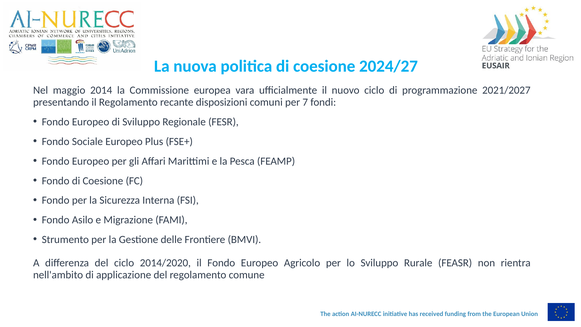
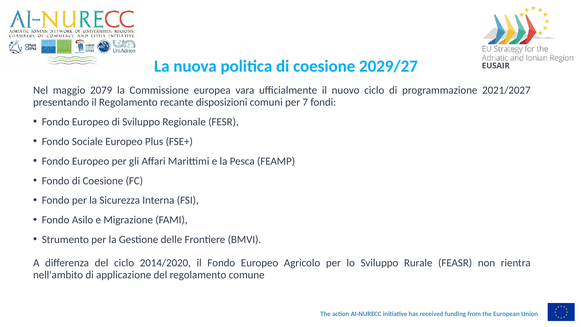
2024/27: 2024/27 -> 2029/27 (388, 66)
2014: 2014 -> 2079 (101, 90)
